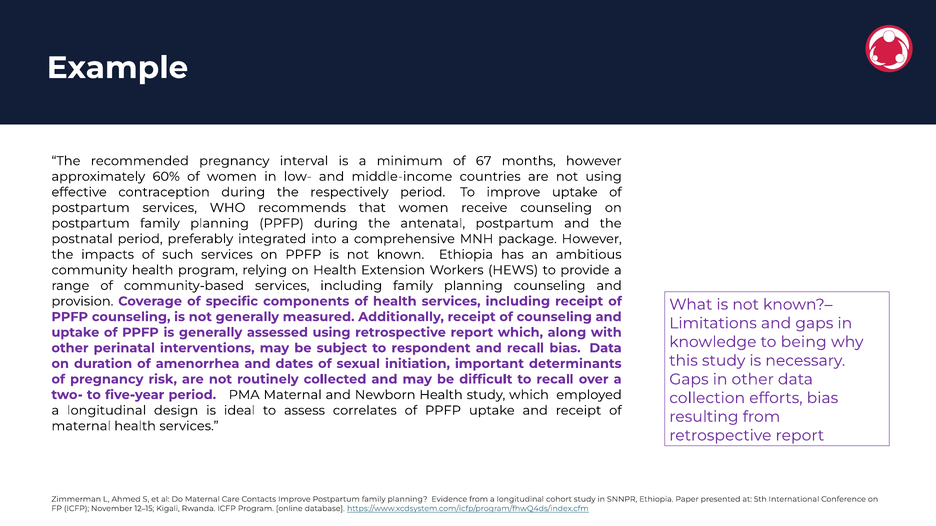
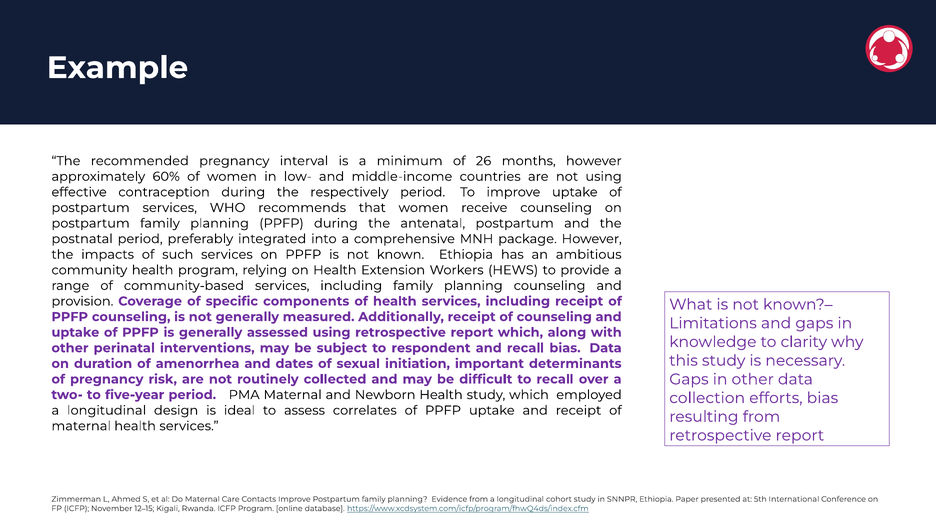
67: 67 -> 26 (484, 161)
being: being -> clarity (804, 342)
